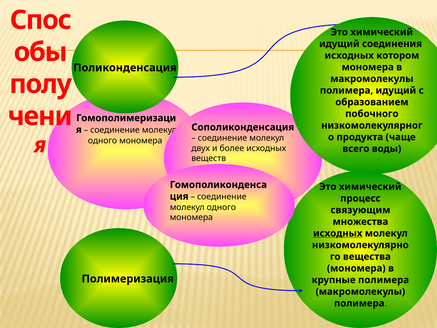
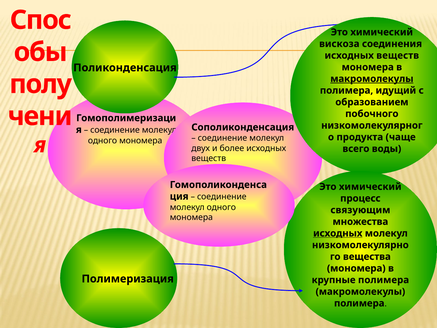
идущий: идущий -> вискоза (339, 44)
котором: котором -> веществ (398, 55)
макромолекулы underline: none -> present (372, 79)
